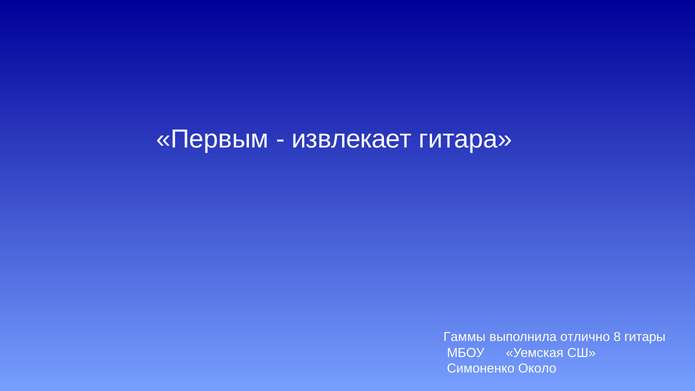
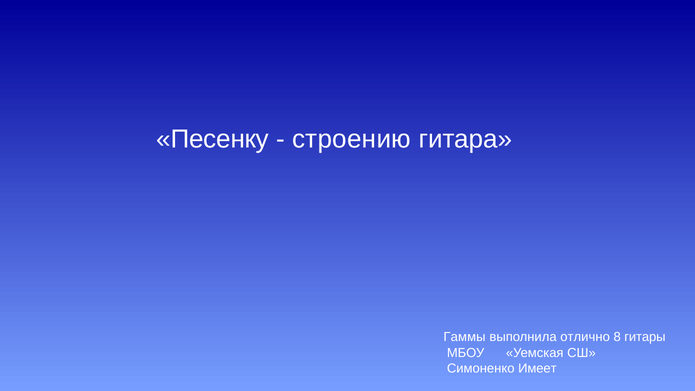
Первым: Первым -> Песенку (213, 139)
извлекает: извлекает -> строению (352, 139)
Около: Около -> Имеет (537, 368)
